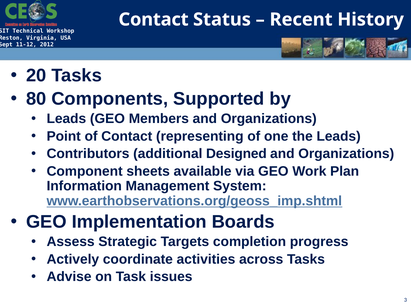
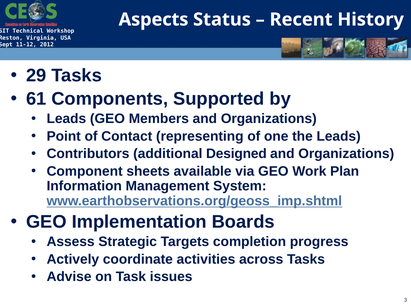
Contact: Contact -> Aspects (154, 20)
20: 20 -> 29 (36, 75)
80: 80 -> 61 (36, 99)
